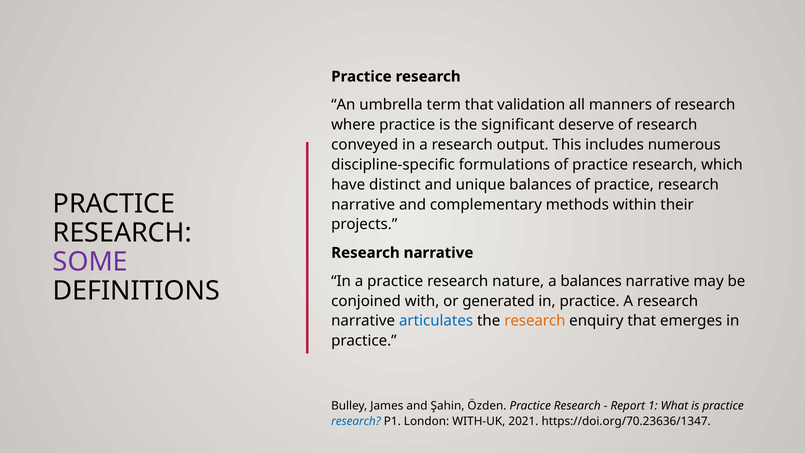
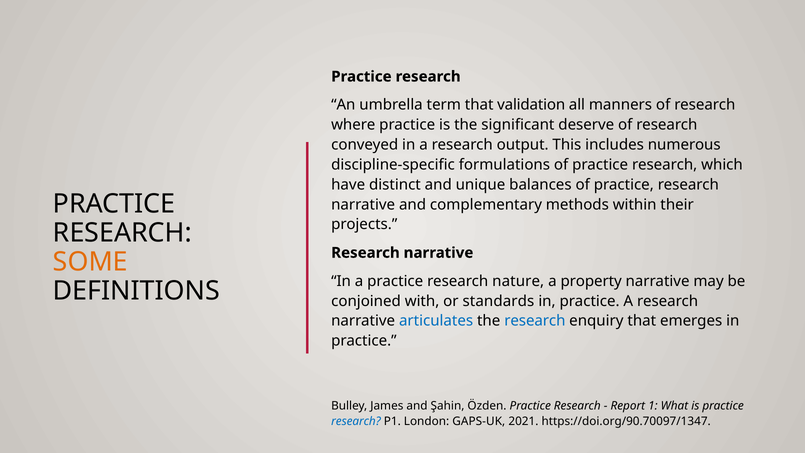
SOME colour: purple -> orange (90, 262)
a balances: balances -> property (591, 281)
generated: generated -> standards (498, 301)
research colour: orange -> blue (535, 321)
WITH-UK: WITH-UK -> GAPS-UK (479, 421)
https://doi.org/70.23636/1347: https://doi.org/70.23636/1347 -> https://doi.org/90.70097/1347 (626, 421)
